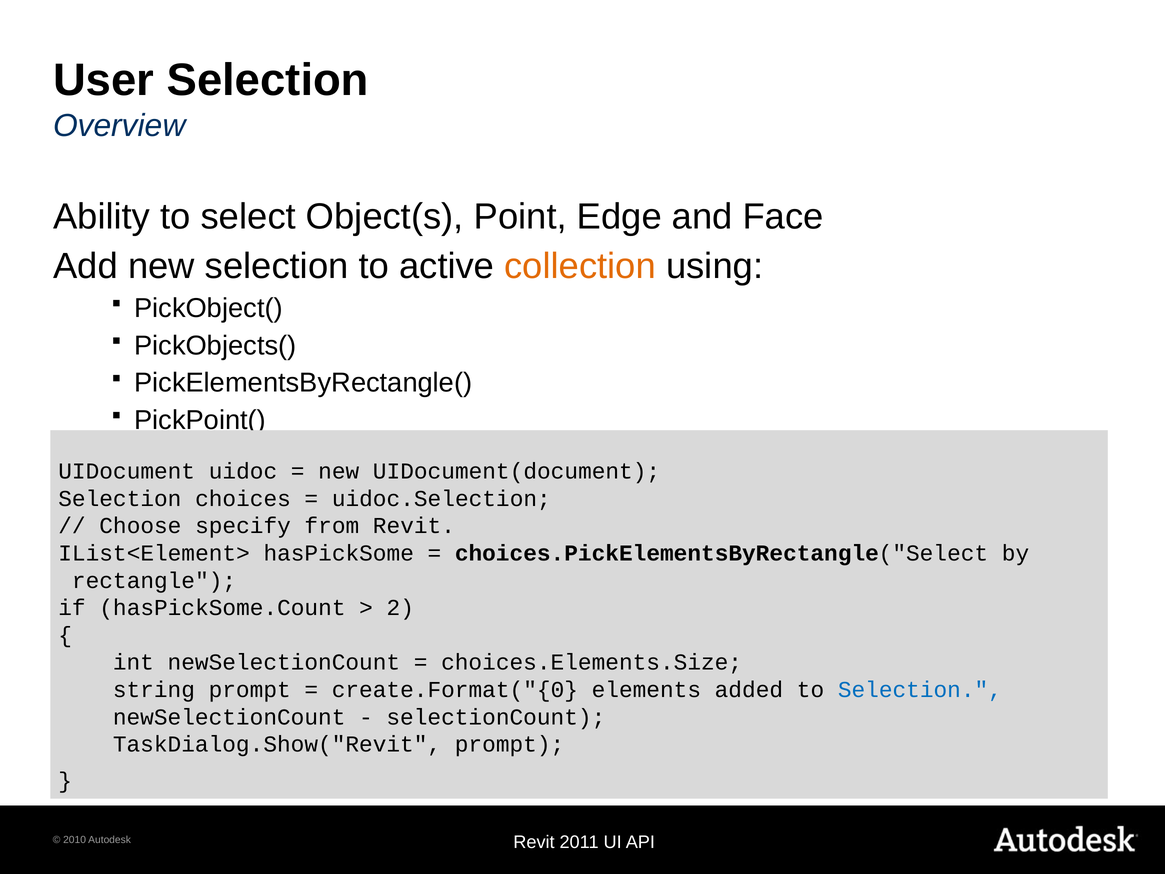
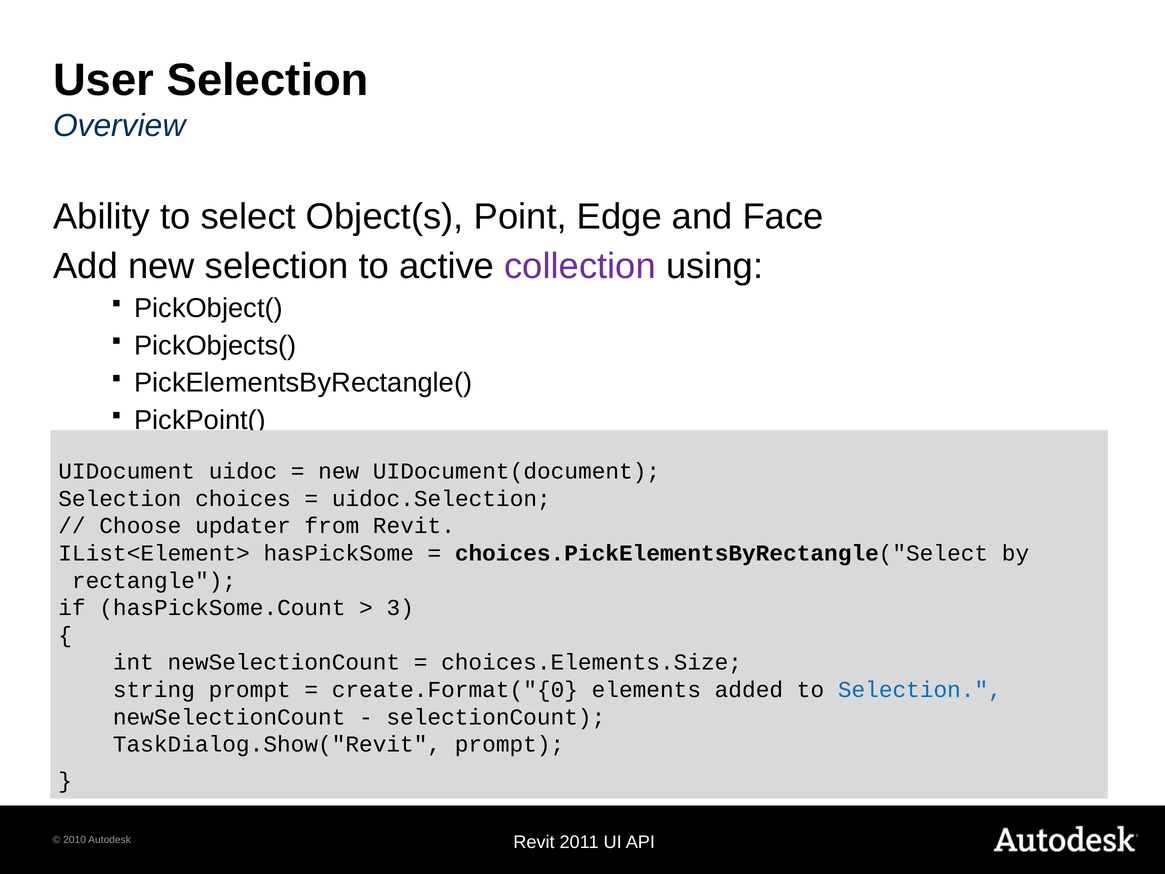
collection colour: orange -> purple (580, 266)
specify: specify -> updater (243, 526)
2: 2 -> 3 (400, 608)
